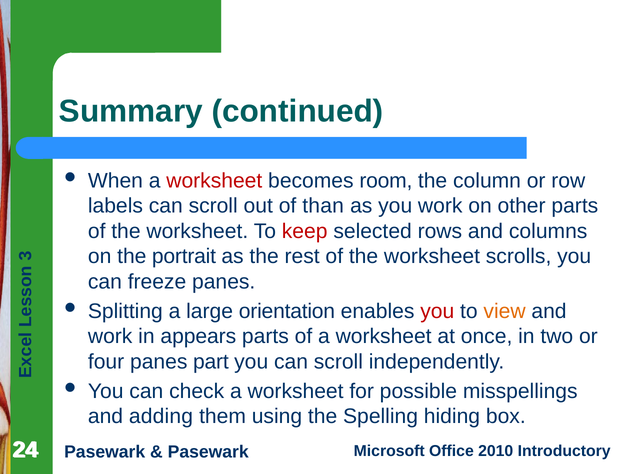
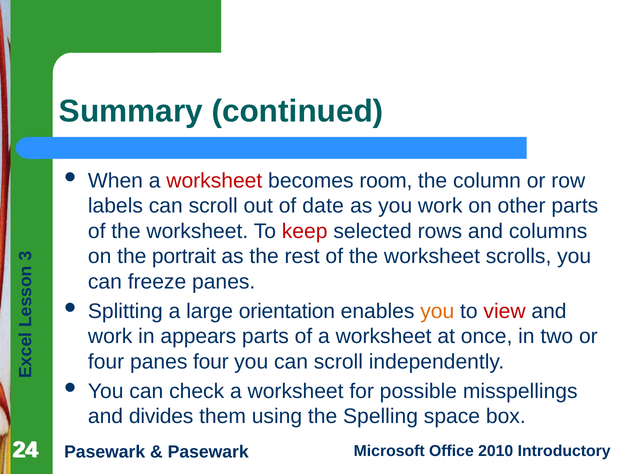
than: than -> date (323, 206)
you colour: red -> orange (437, 311)
view colour: orange -> red (505, 311)
panes part: part -> four (211, 362)
adding: adding -> divides (161, 416)
hiding: hiding -> space (452, 416)
